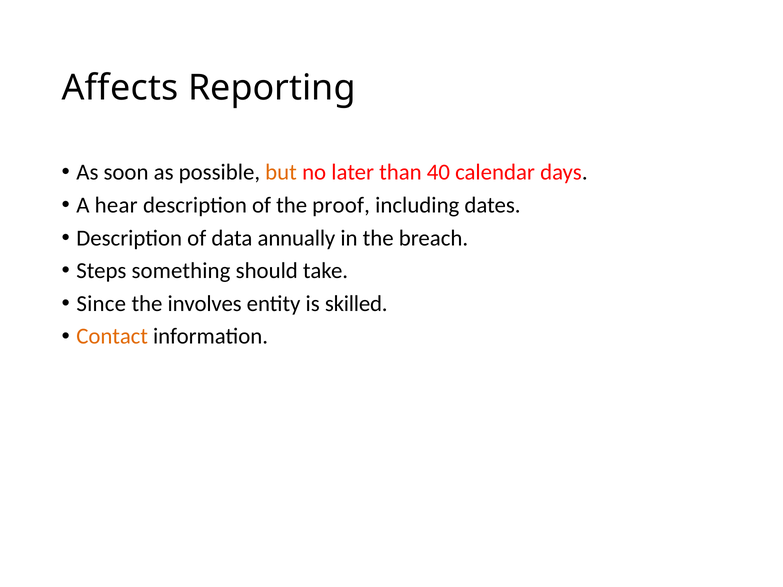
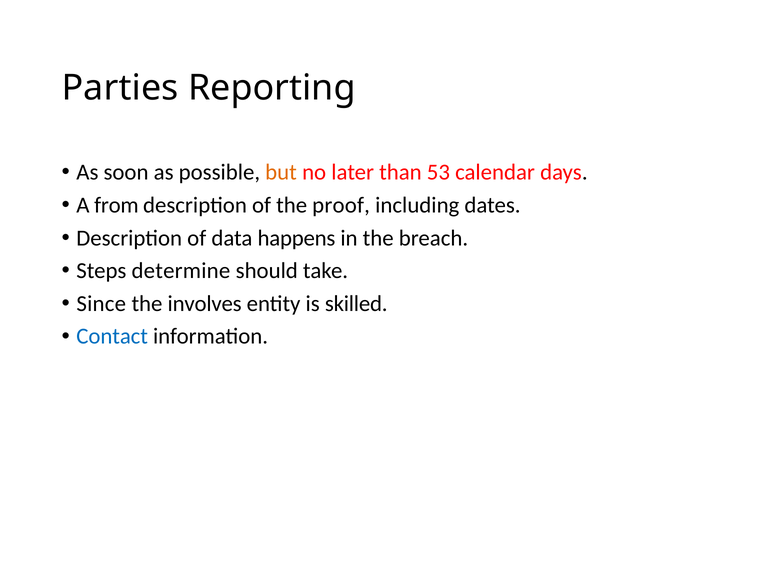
Affects: Affects -> Parties (120, 88)
40: 40 -> 53 (438, 172)
hear: hear -> from (116, 205)
annually: annually -> happens (296, 238)
something: something -> determine (181, 271)
Contact colour: orange -> blue (112, 337)
